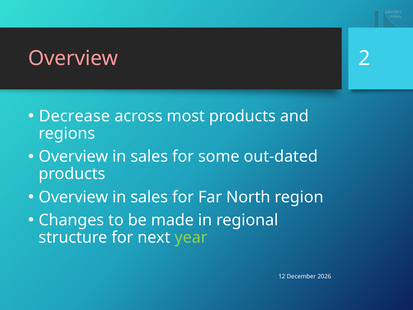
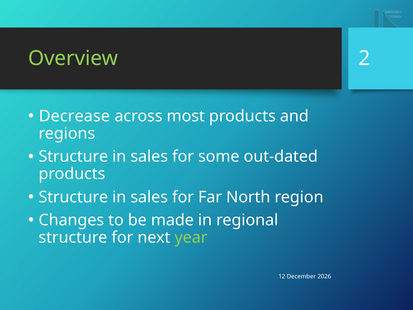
Overview colour: pink -> light green (73, 58)
Overview: Overview -> Structure (73, 157)
Overview: Overview -> Structure (73, 197)
